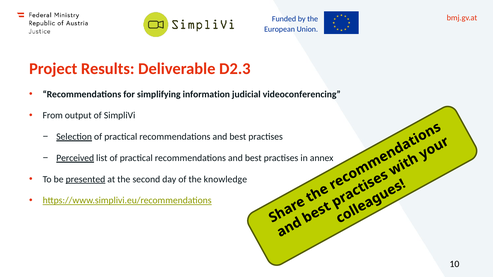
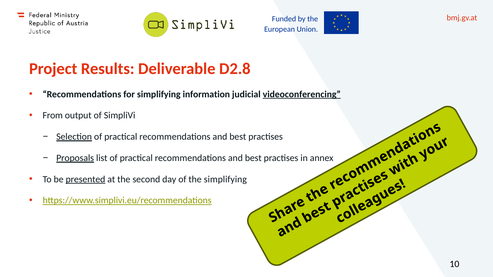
D2.3: D2.3 -> D2.8 (235, 69)
videoconferencing underline: none -> present (302, 94)
Perceived: Perceived -> Proposals (75, 158)
the knowledge: knowledge -> simplifying (225, 179)
